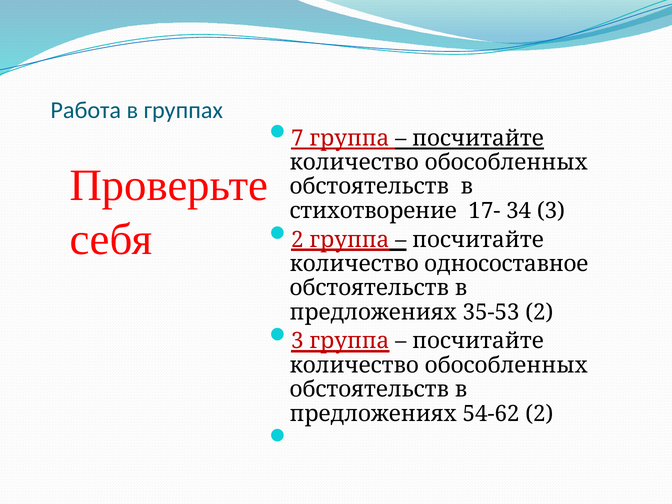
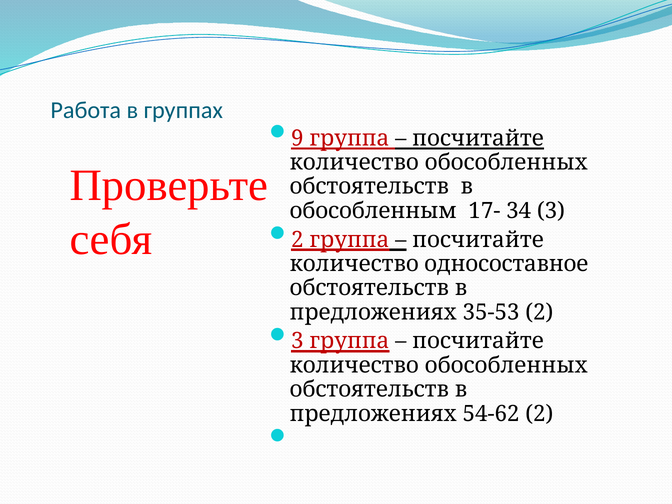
7: 7 -> 9 (297, 138)
стихотворение: стихотворение -> обособленным (373, 211)
